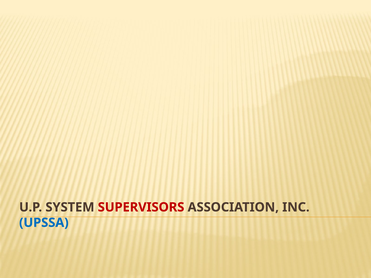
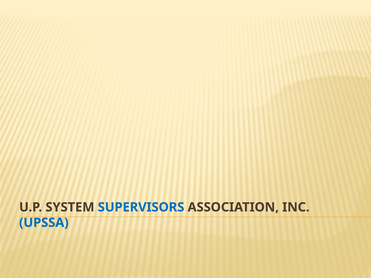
SUPERVISORS colour: red -> blue (141, 207)
